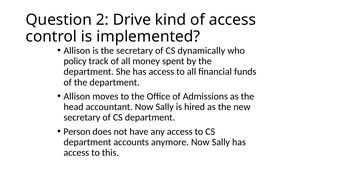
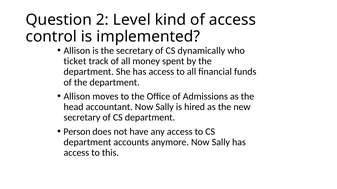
Drive: Drive -> Level (132, 20)
policy: policy -> ticket (75, 61)
